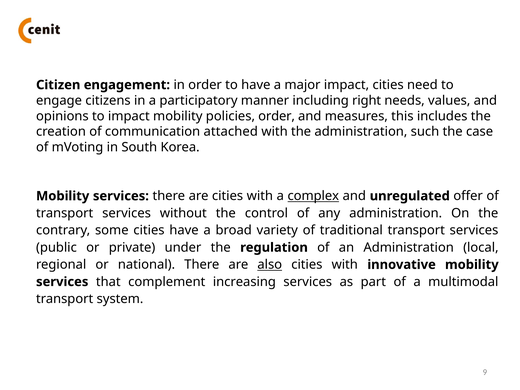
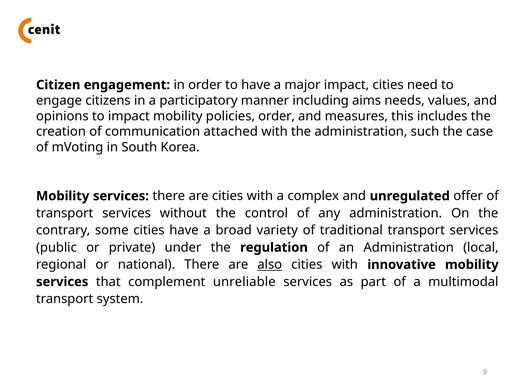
right: right -> aims (367, 101)
complex underline: present -> none (313, 196)
increasing: increasing -> unreliable (244, 282)
